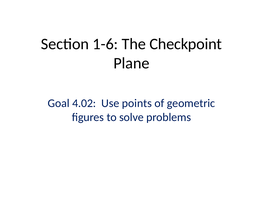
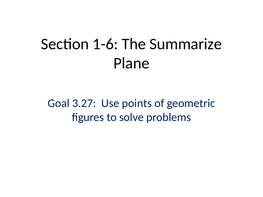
Checkpoint: Checkpoint -> Summarize (186, 44)
4.02: 4.02 -> 3.27 (84, 103)
